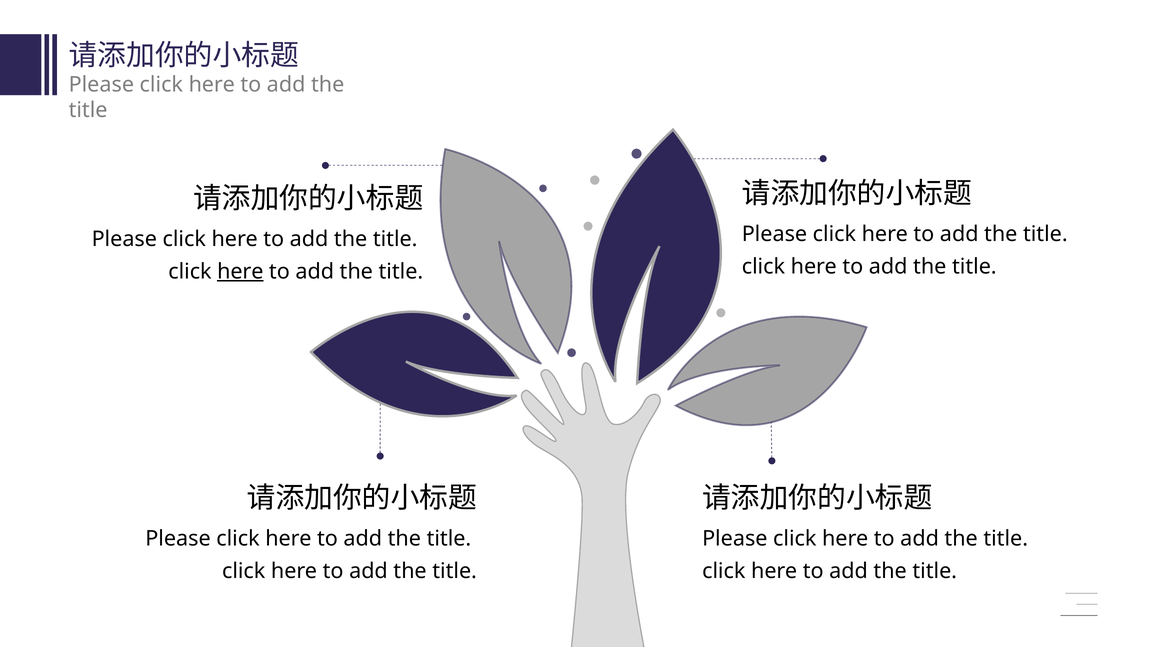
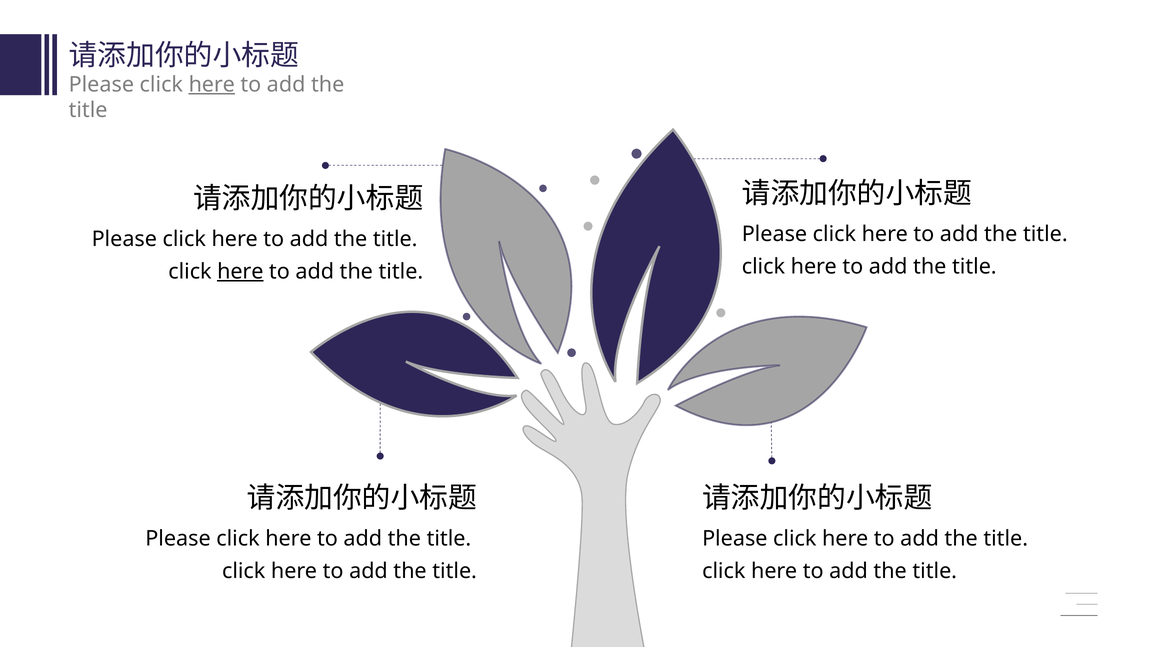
here underline: none -> present (212, 85)
